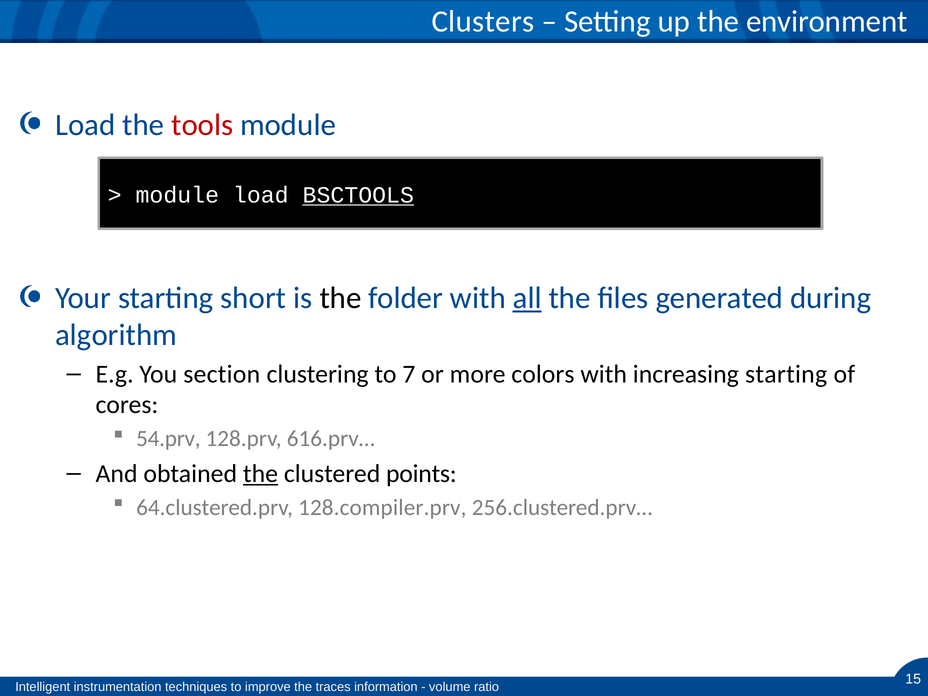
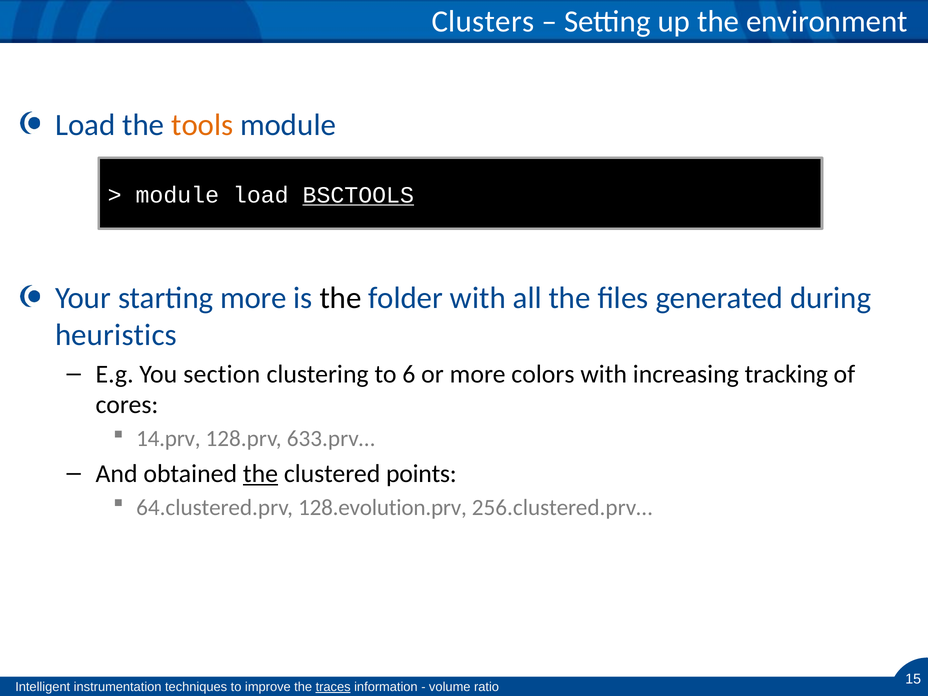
tools colour: red -> orange (202, 125)
starting short: short -> more (253, 298)
all underline: present -> none (527, 298)
algorithm: algorithm -> heuristics (116, 335)
7: 7 -> 6 (409, 374)
increasing starting: starting -> tracking (786, 374)
54.prv: 54.prv -> 14.prv (168, 439)
616.prv…: 616.prv… -> 633.prv… (331, 439)
128.compiler.prv: 128.compiler.prv -> 128.evolution.prv (382, 507)
traces underline: none -> present (333, 687)
